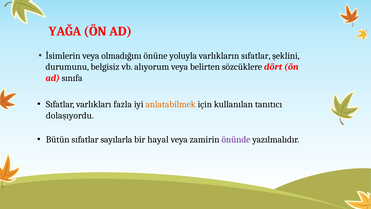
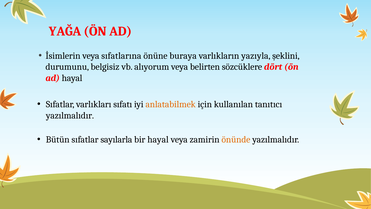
olmadığını: olmadığını -> sıfatlarına (121, 56)
yoluyla: yoluyla -> buraya (183, 56)
varlıkların sıfatlar: sıfatlar -> yazıyla (256, 56)
ad sınıfa: sınıfa -> hayal (72, 78)
fazla: fazla -> sıfatı (123, 104)
dolaşıyordu: dolaşıyordu -> yazılmalıdır (70, 115)
önünde colour: purple -> orange (236, 139)
